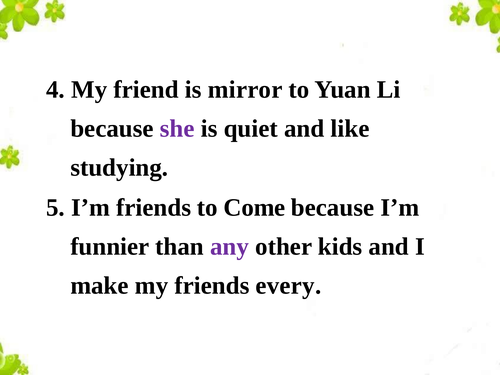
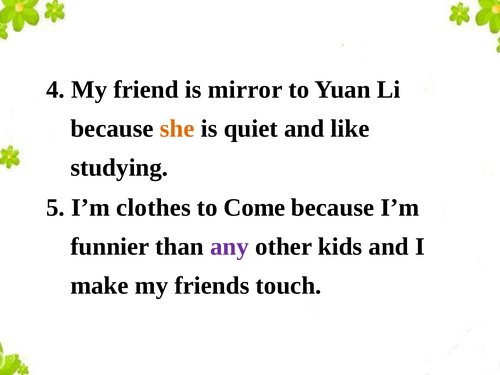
she colour: purple -> orange (177, 129)
I’m friends: friends -> clothes (154, 208)
every: every -> touch (289, 286)
